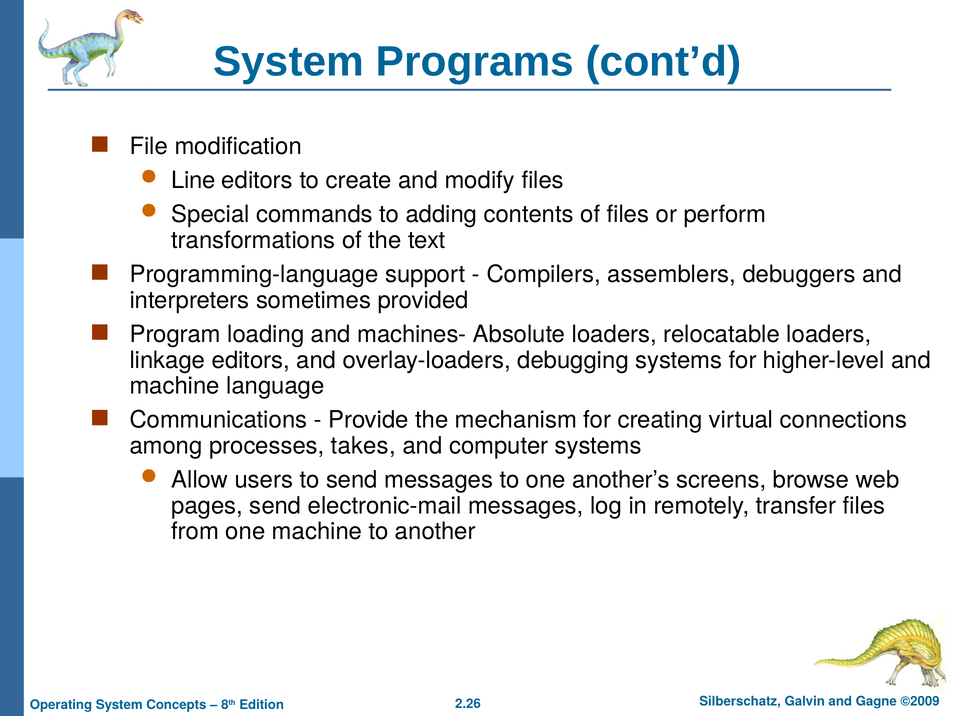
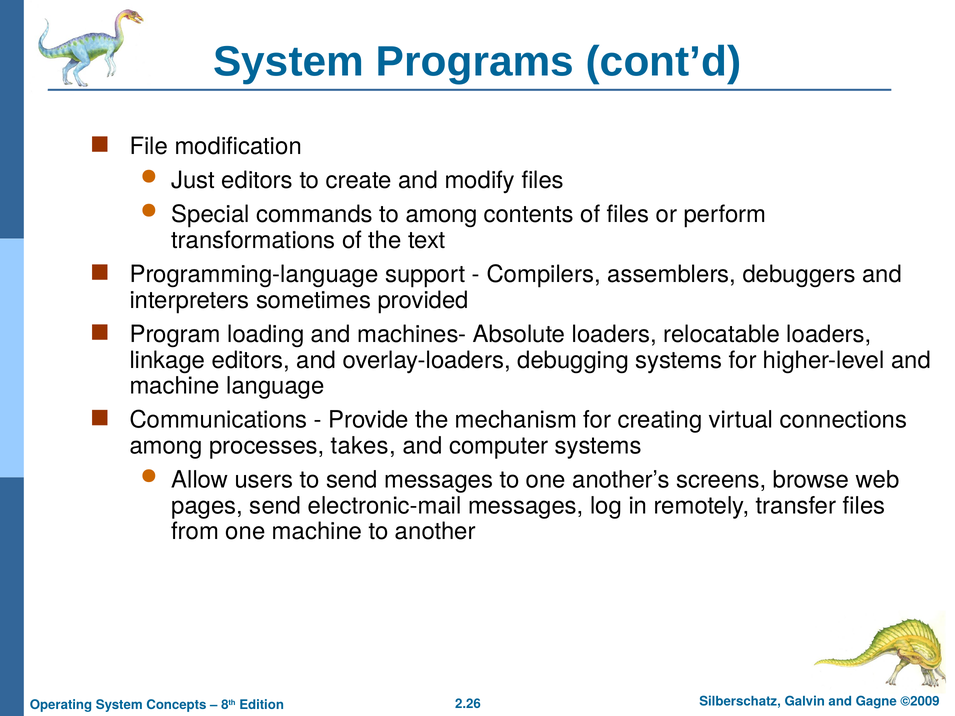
Line: Line -> Just (193, 180)
to adding: adding -> among (442, 215)
